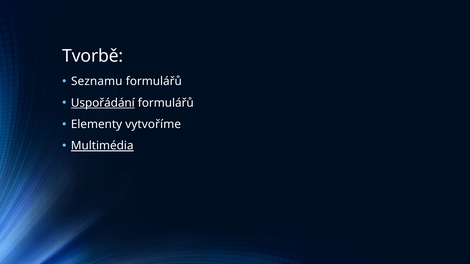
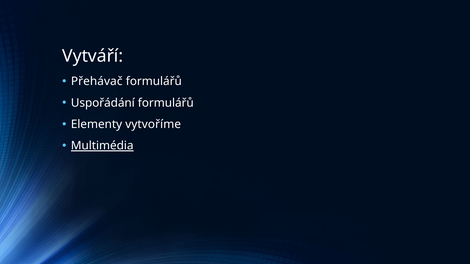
Tvorbě: Tvorbě -> Vytváří (93, 56)
Seznamu: Seznamu -> Přehávač (97, 82)
Uspořádání underline: present -> none (103, 103)
